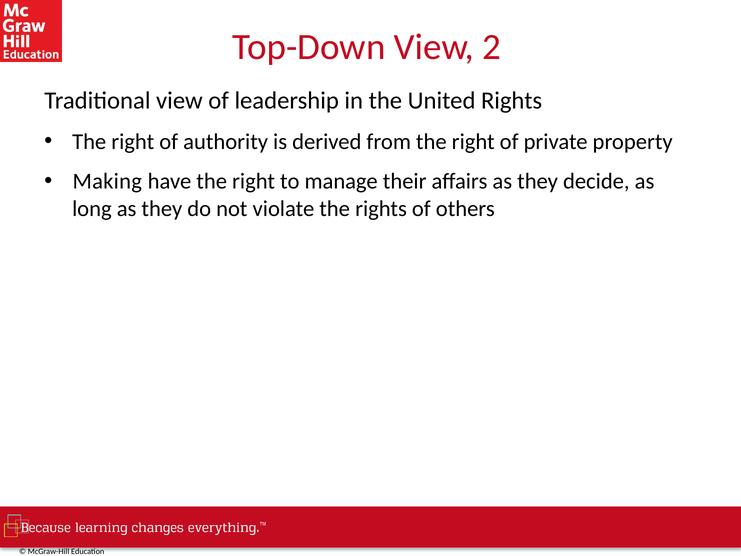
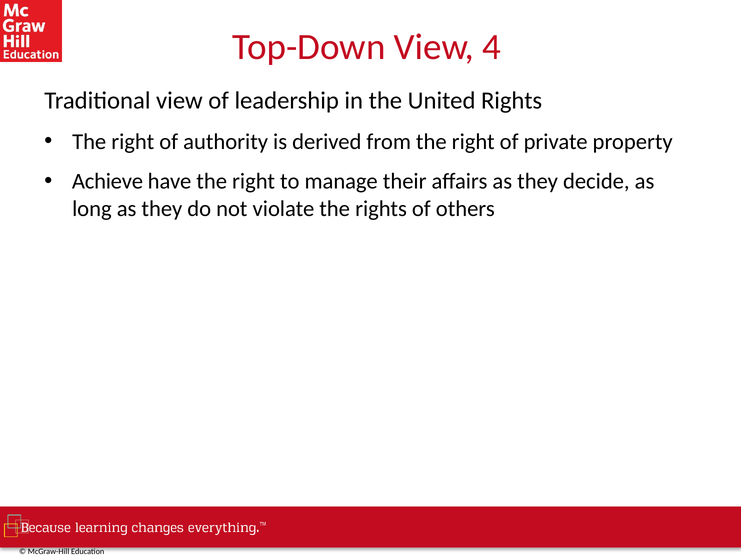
2: 2 -> 4 (492, 47)
Making: Making -> Achieve (107, 181)
